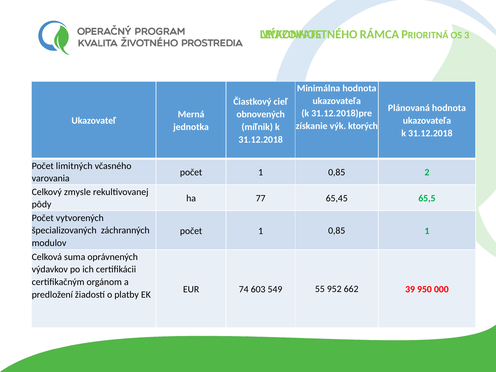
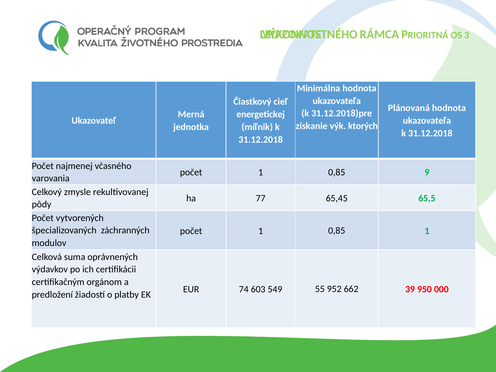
obnovených: obnovených -> energetickej (261, 114)
limitných: limitných -> najmenej (74, 166)
2: 2 -> 9 (427, 172)
